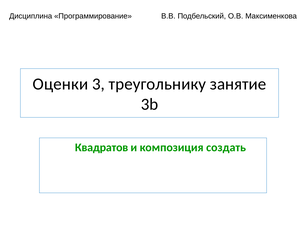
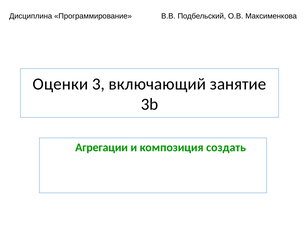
треугольнику: треугольнику -> включающий (157, 84)
Квадратов: Квадратов -> Агрегации (102, 147)
